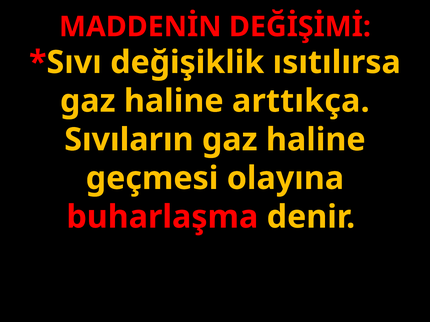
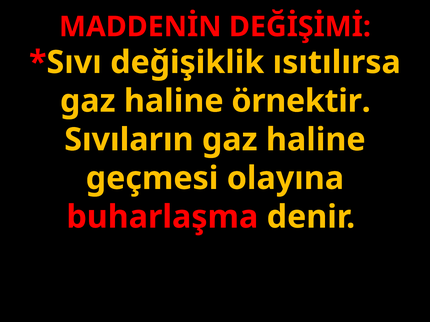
arttıkça: arttıkça -> örnektir (301, 101)
